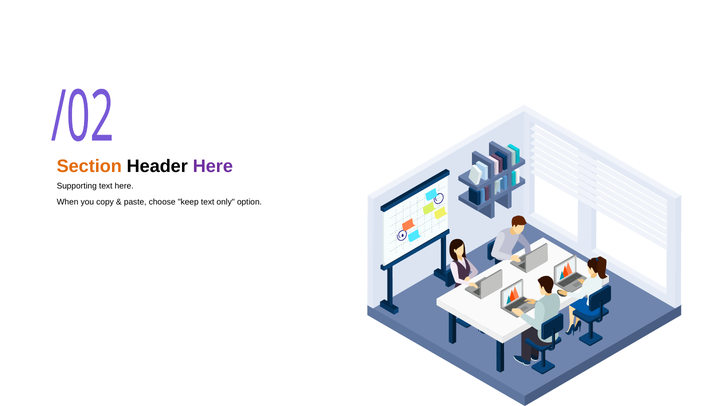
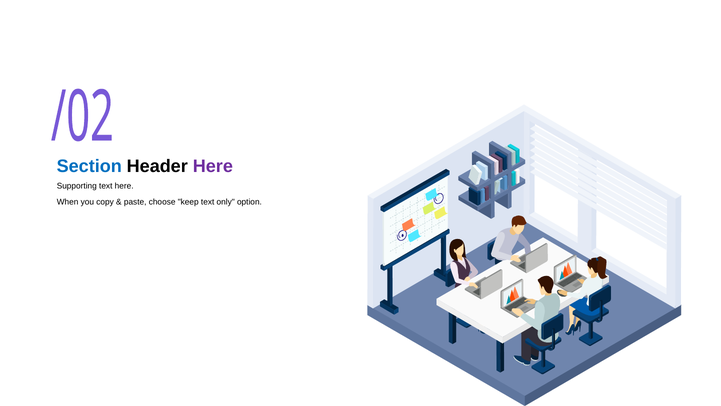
Section colour: orange -> blue (89, 166)
